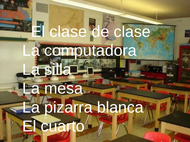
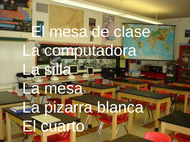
El clase: clase -> mesa (68, 32)
